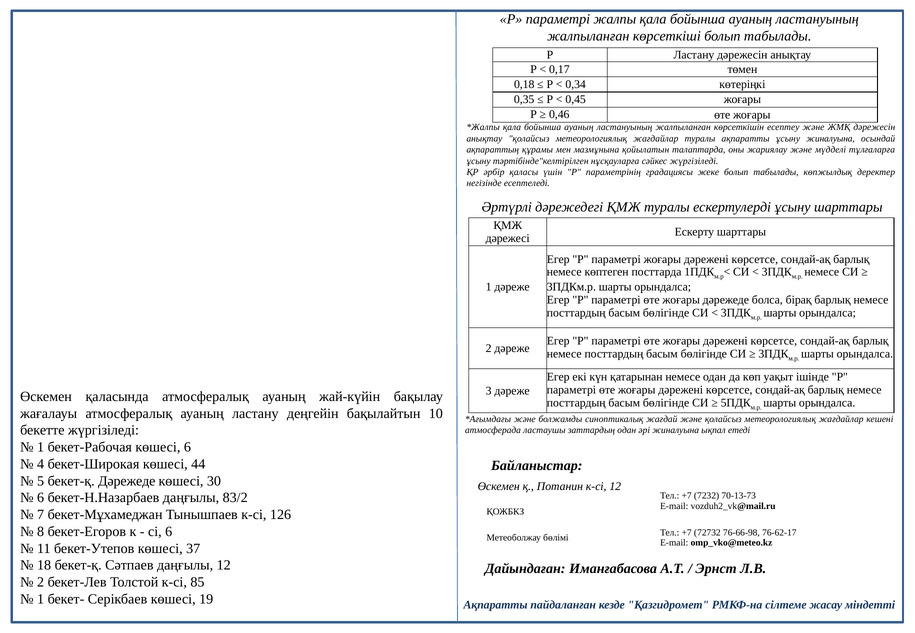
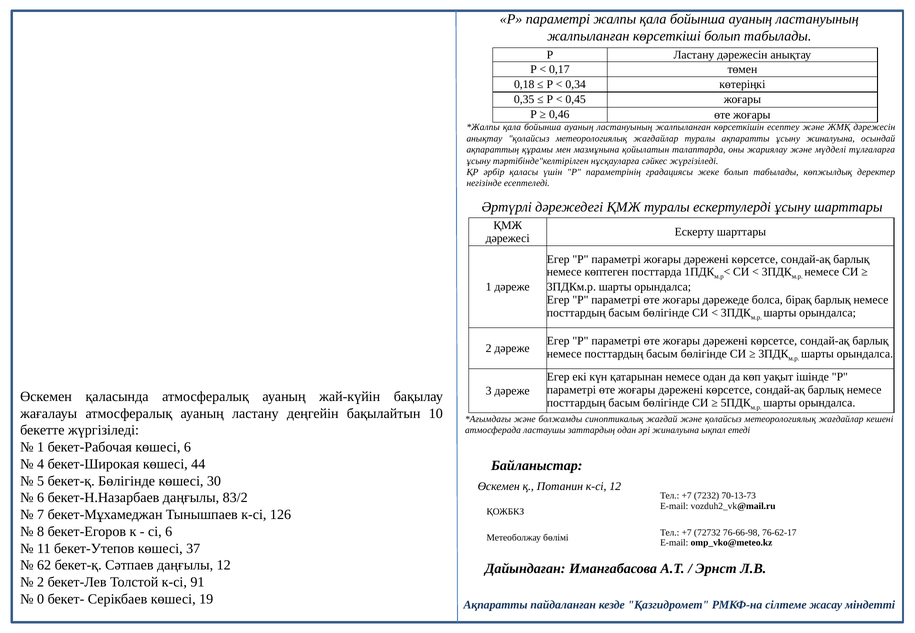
бекет-қ Дәрежеде: Дәрежеде -> Бөлігінде (127, 481)
18: 18 -> 62 (44, 566)
85: 85 -> 91 (197, 583)
1: 1 -> 0 (41, 599)
